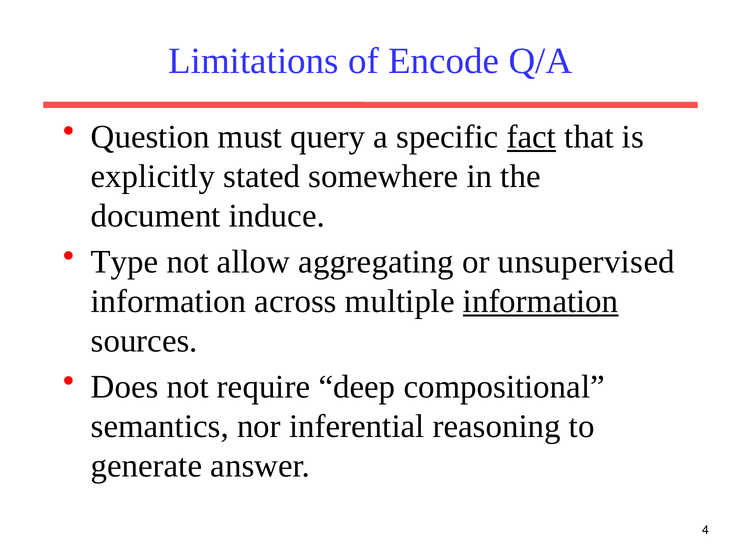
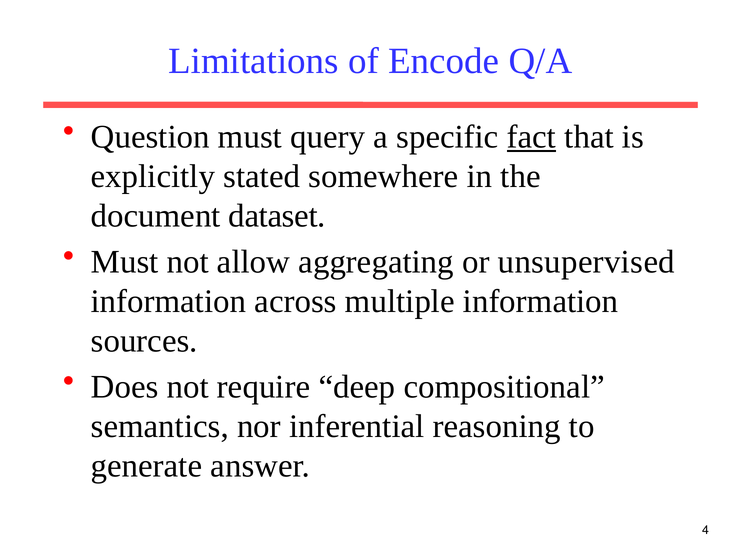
induce: induce -> dataset (277, 216)
Type: Type -> Must (125, 262)
information underline: present -> none (541, 302)
